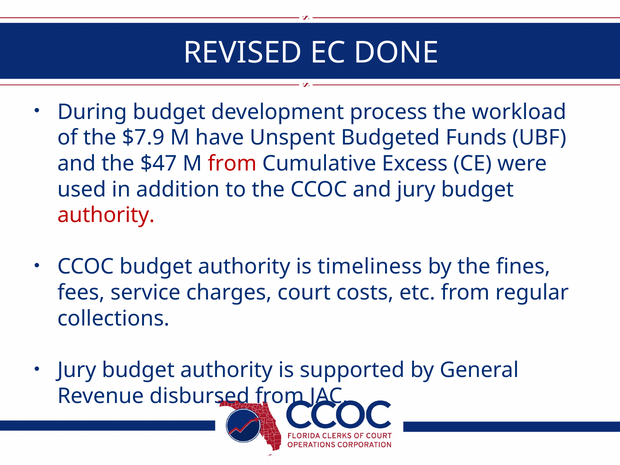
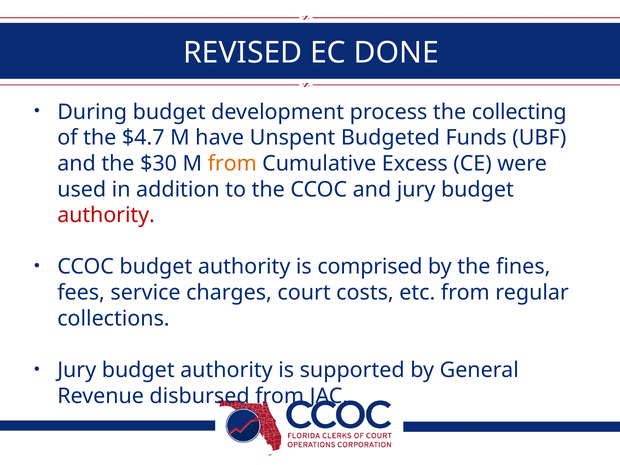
workload: workload -> collecting (519, 112)
$7.9: $7.9 -> $4.7 (143, 138)
$47: $47 -> $30 (159, 164)
from colour: red -> orange (232, 164)
timeliness: timeliness -> comprised (370, 267)
